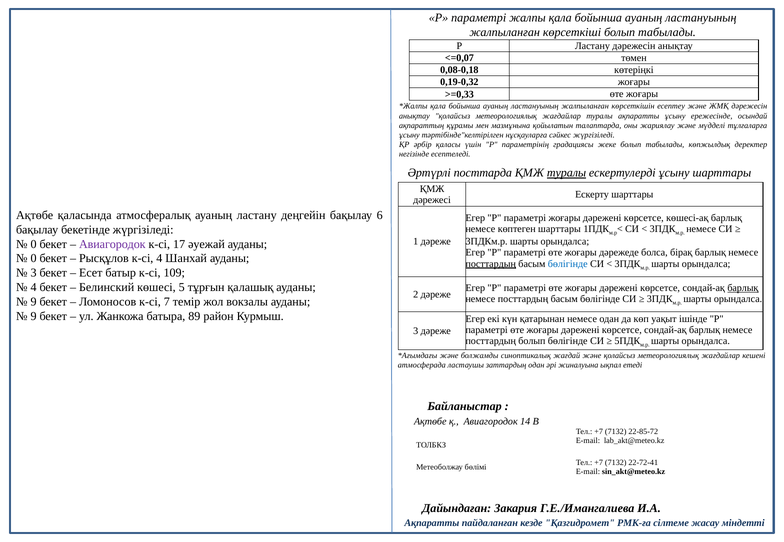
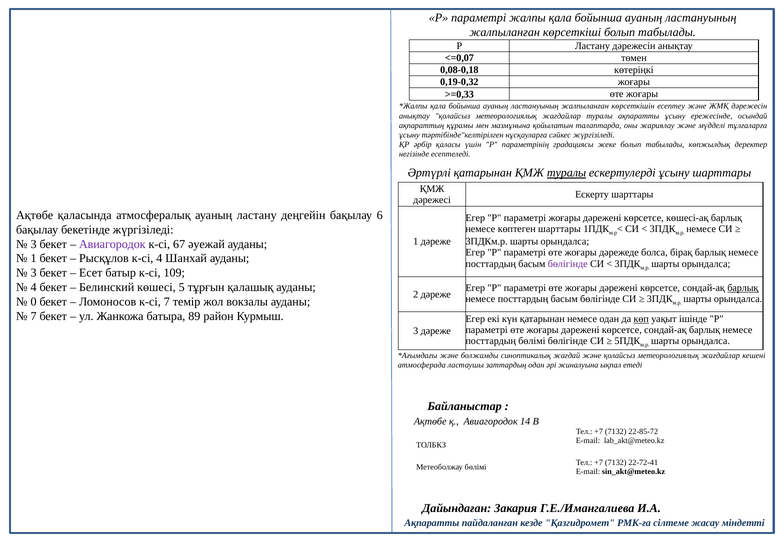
Әртүрлі посттарда: посттарда -> қатарынан (483, 173)
0: 0 -> 3 (34, 244)
17: 17 -> 67 (179, 244)
0: 0 -> 1 (34, 259)
посттардың underline: present -> none (491, 264)
бөлігінде colour: blue -> purple (568, 264)
9: 9 -> 0 (34, 302)
9: 9 -> 7 (34, 317)
көп underline: none -> present (641, 319)
посттардың болып: болып -> бөлімі (532, 341)
